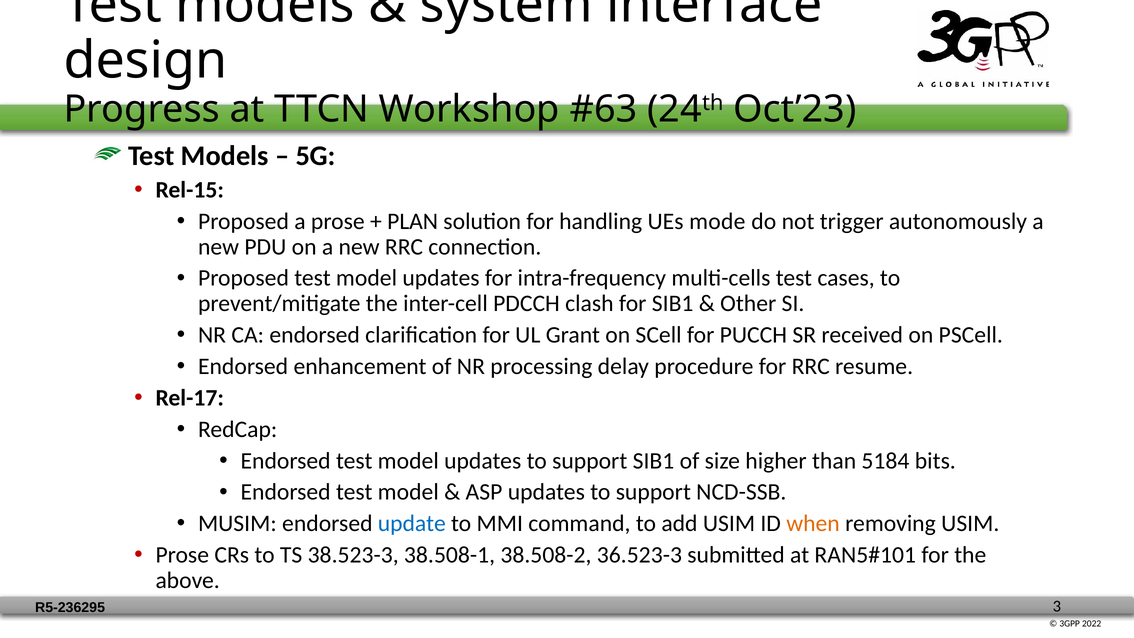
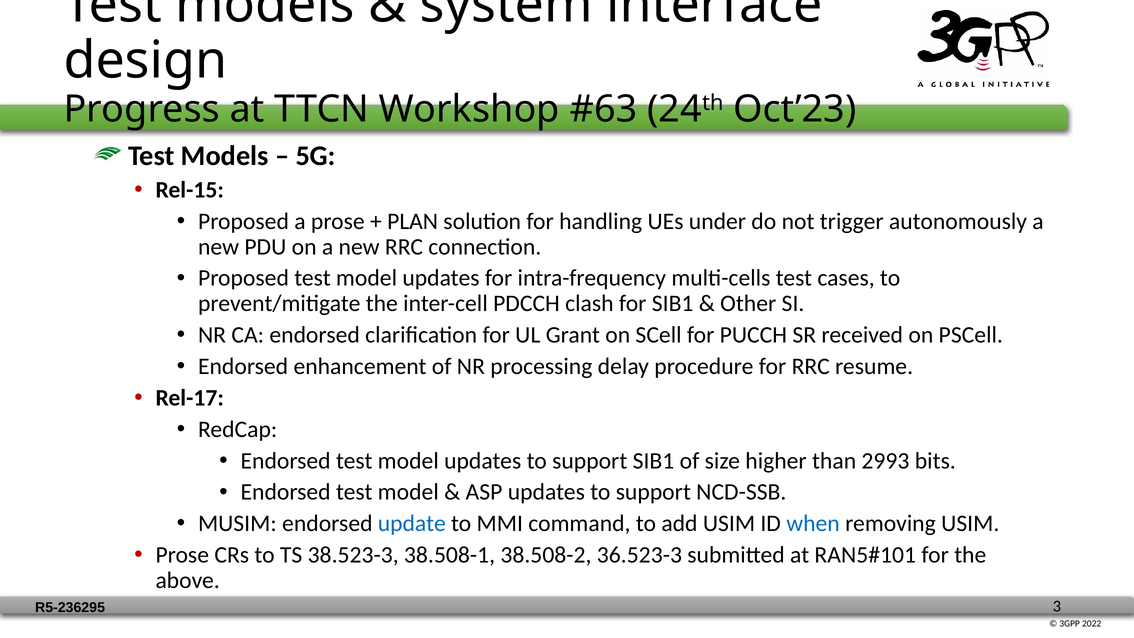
mode: mode -> under (717, 221)
5184: 5184 -> 2993 (885, 461)
when colour: orange -> blue (813, 523)
